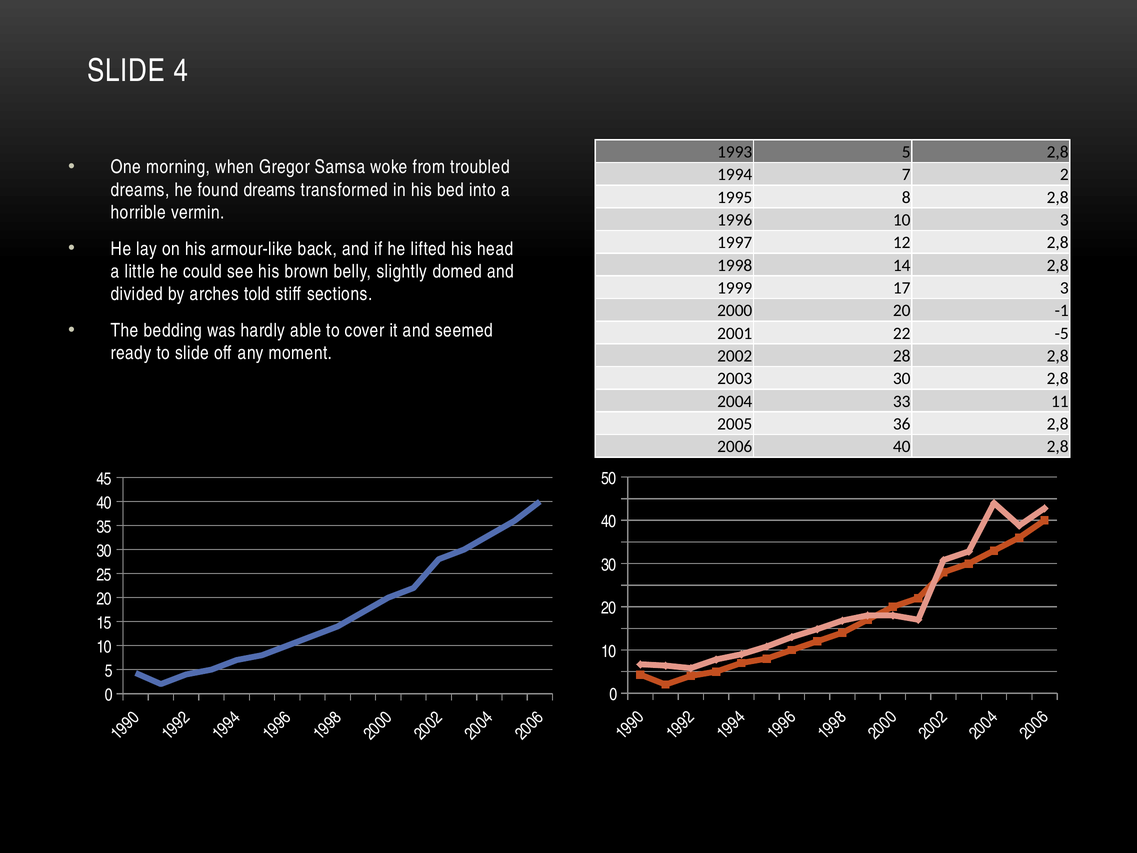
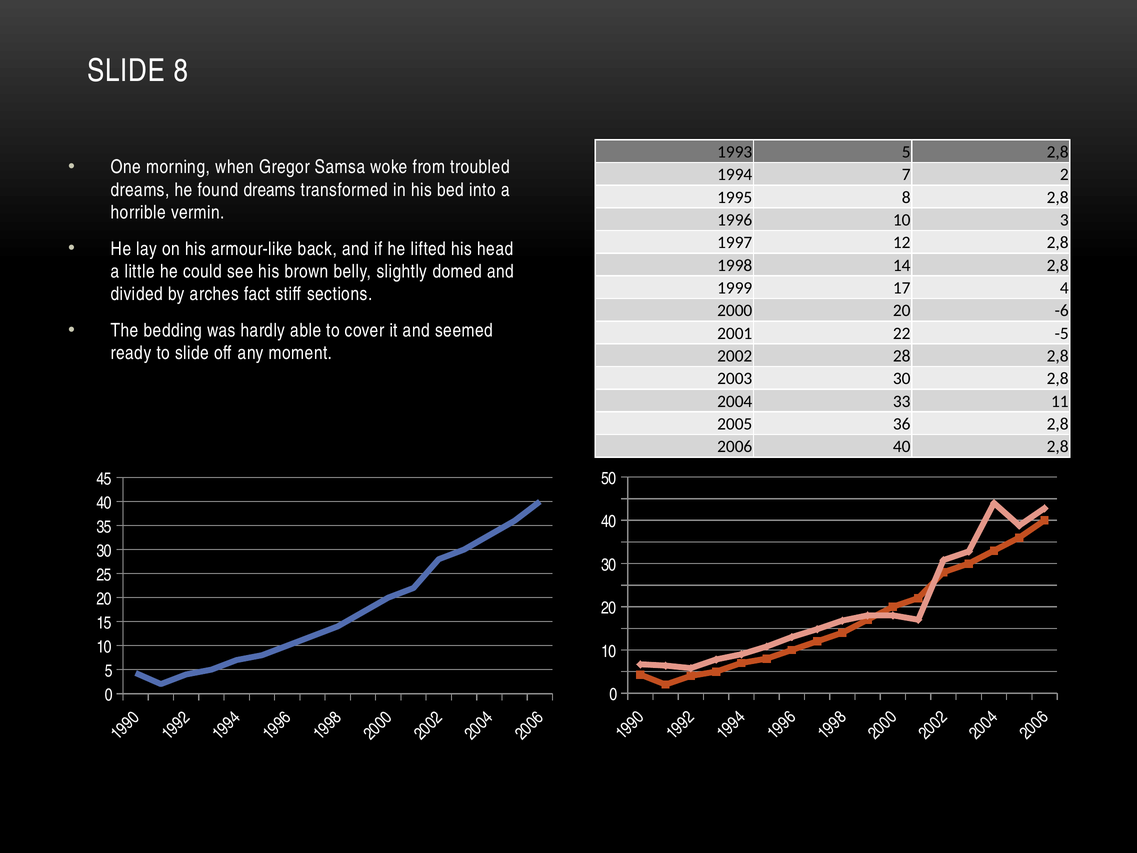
SLIDE 4: 4 -> 8 (181, 71)
17 3: 3 -> 4 (1064, 288)
told: told -> fact (257, 294)
-1: -1 -> -6 (1062, 311)
